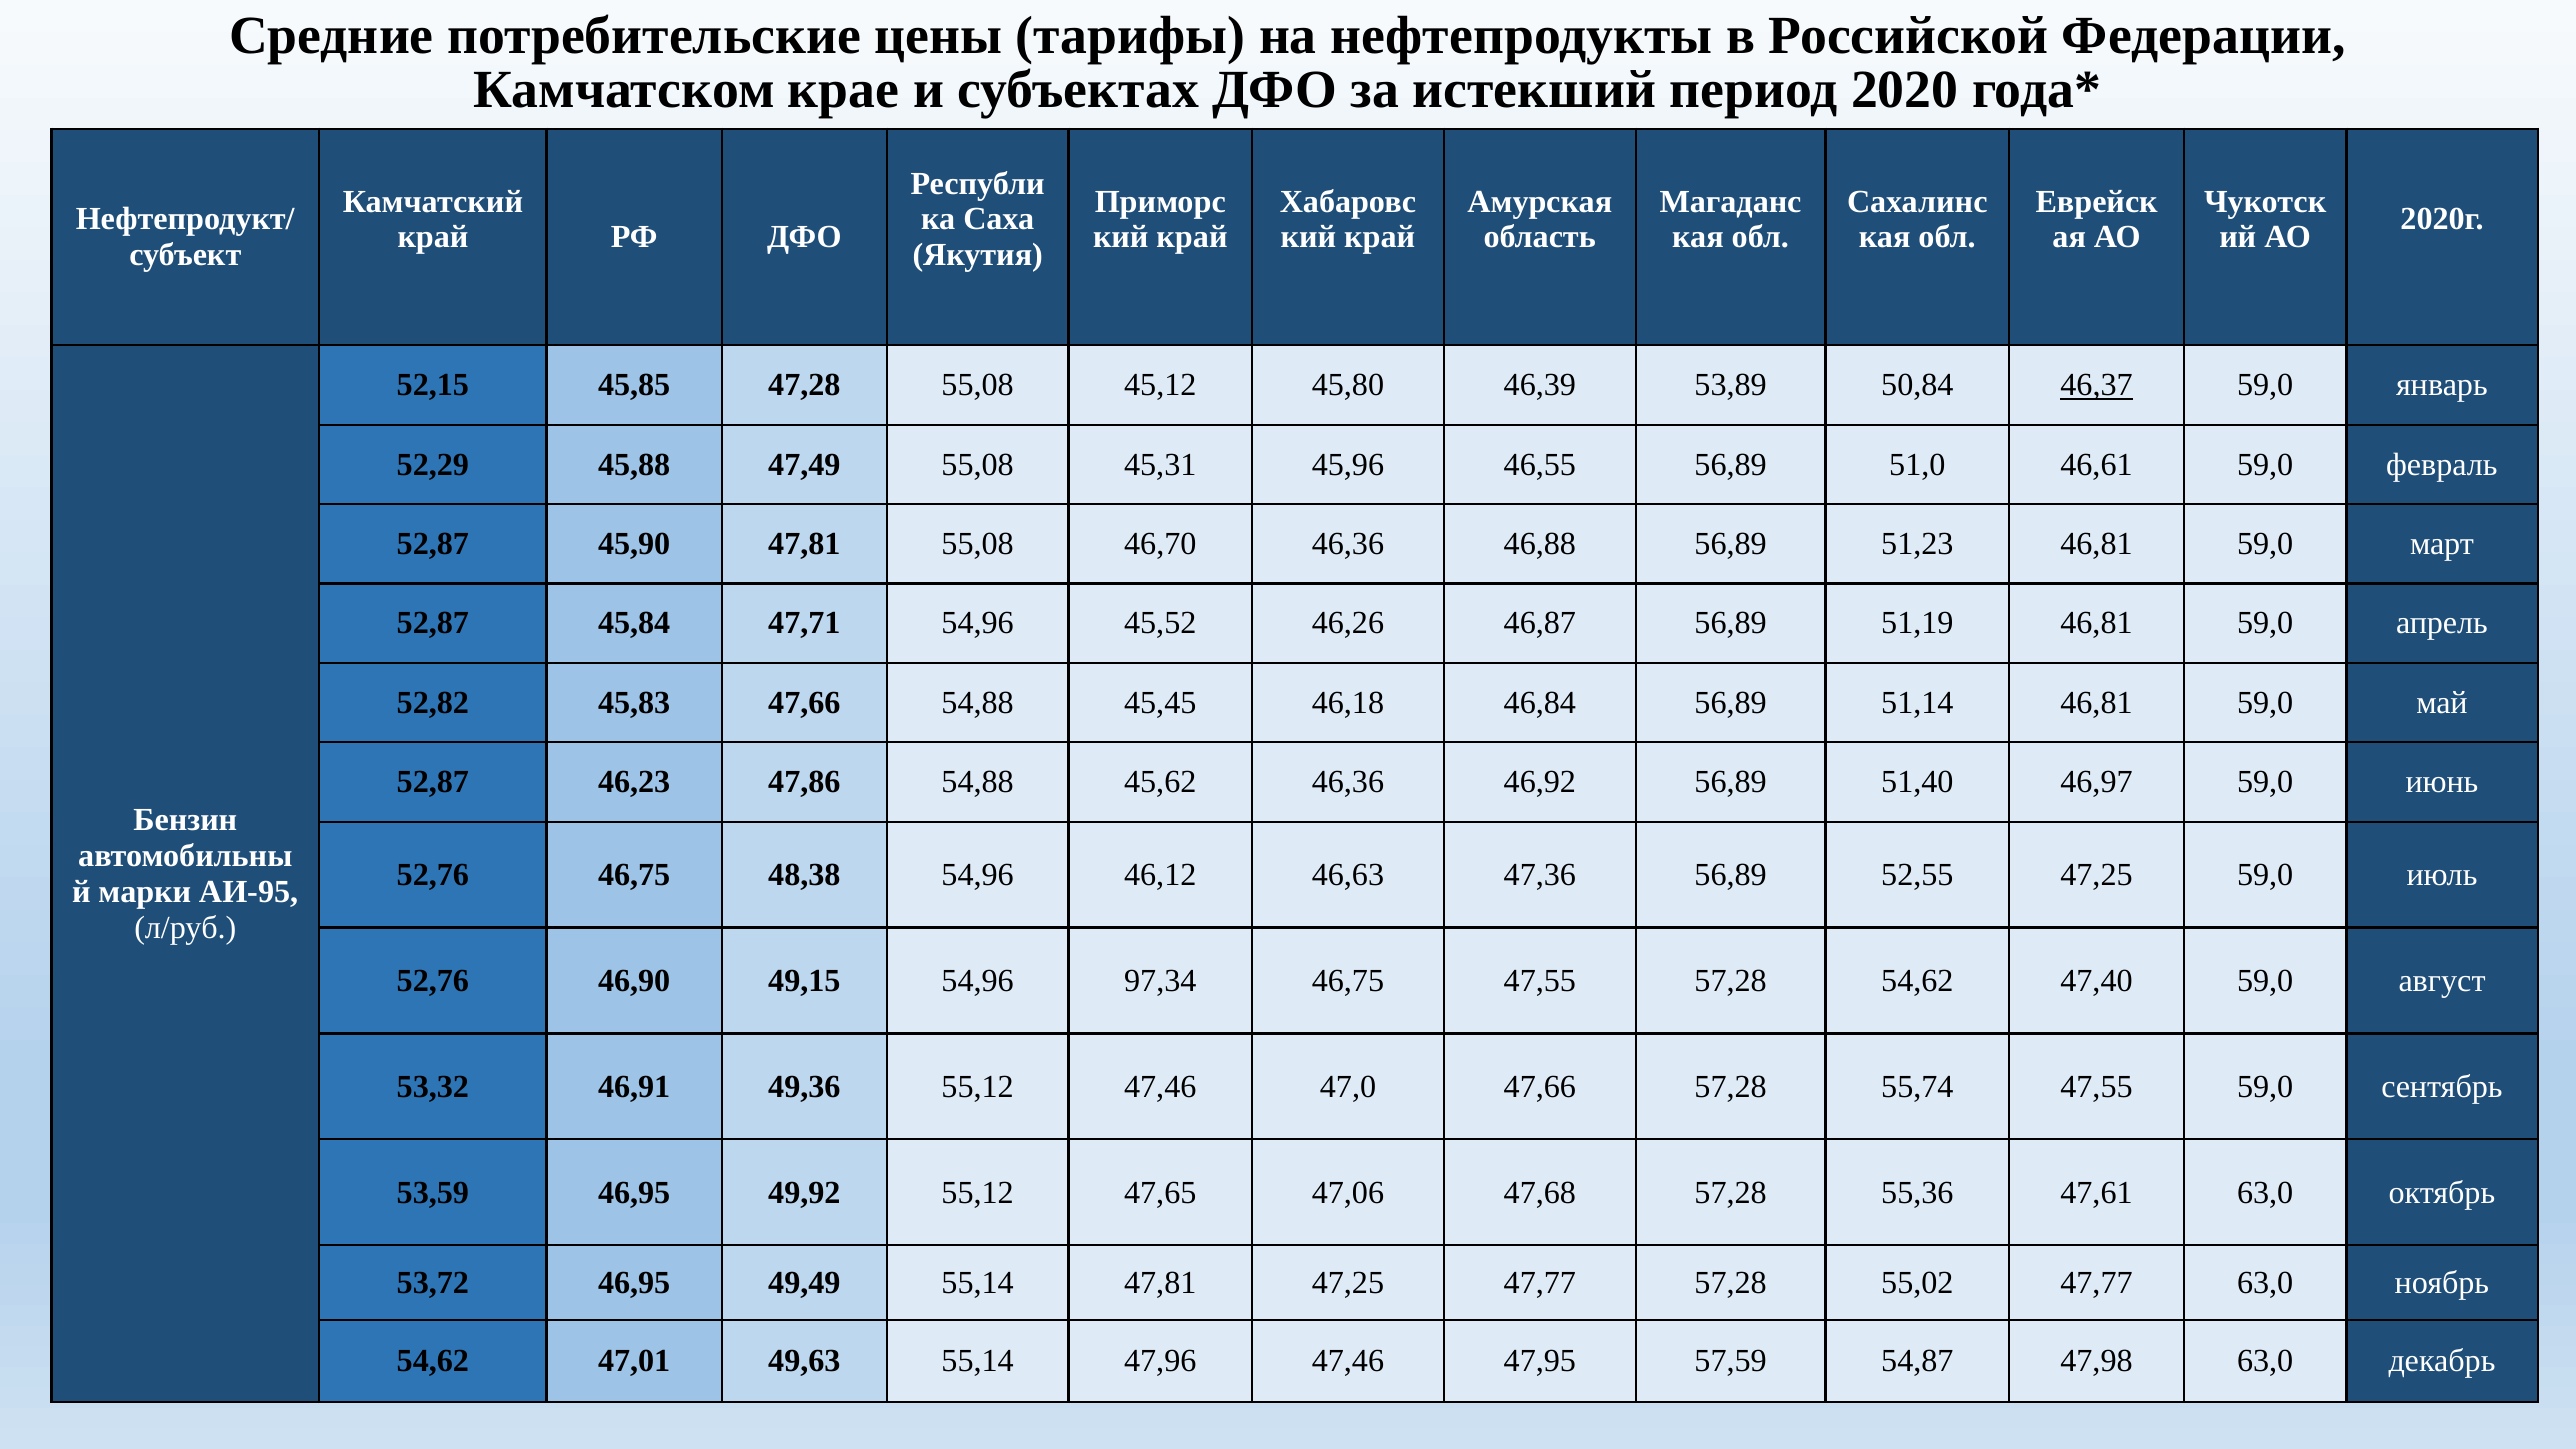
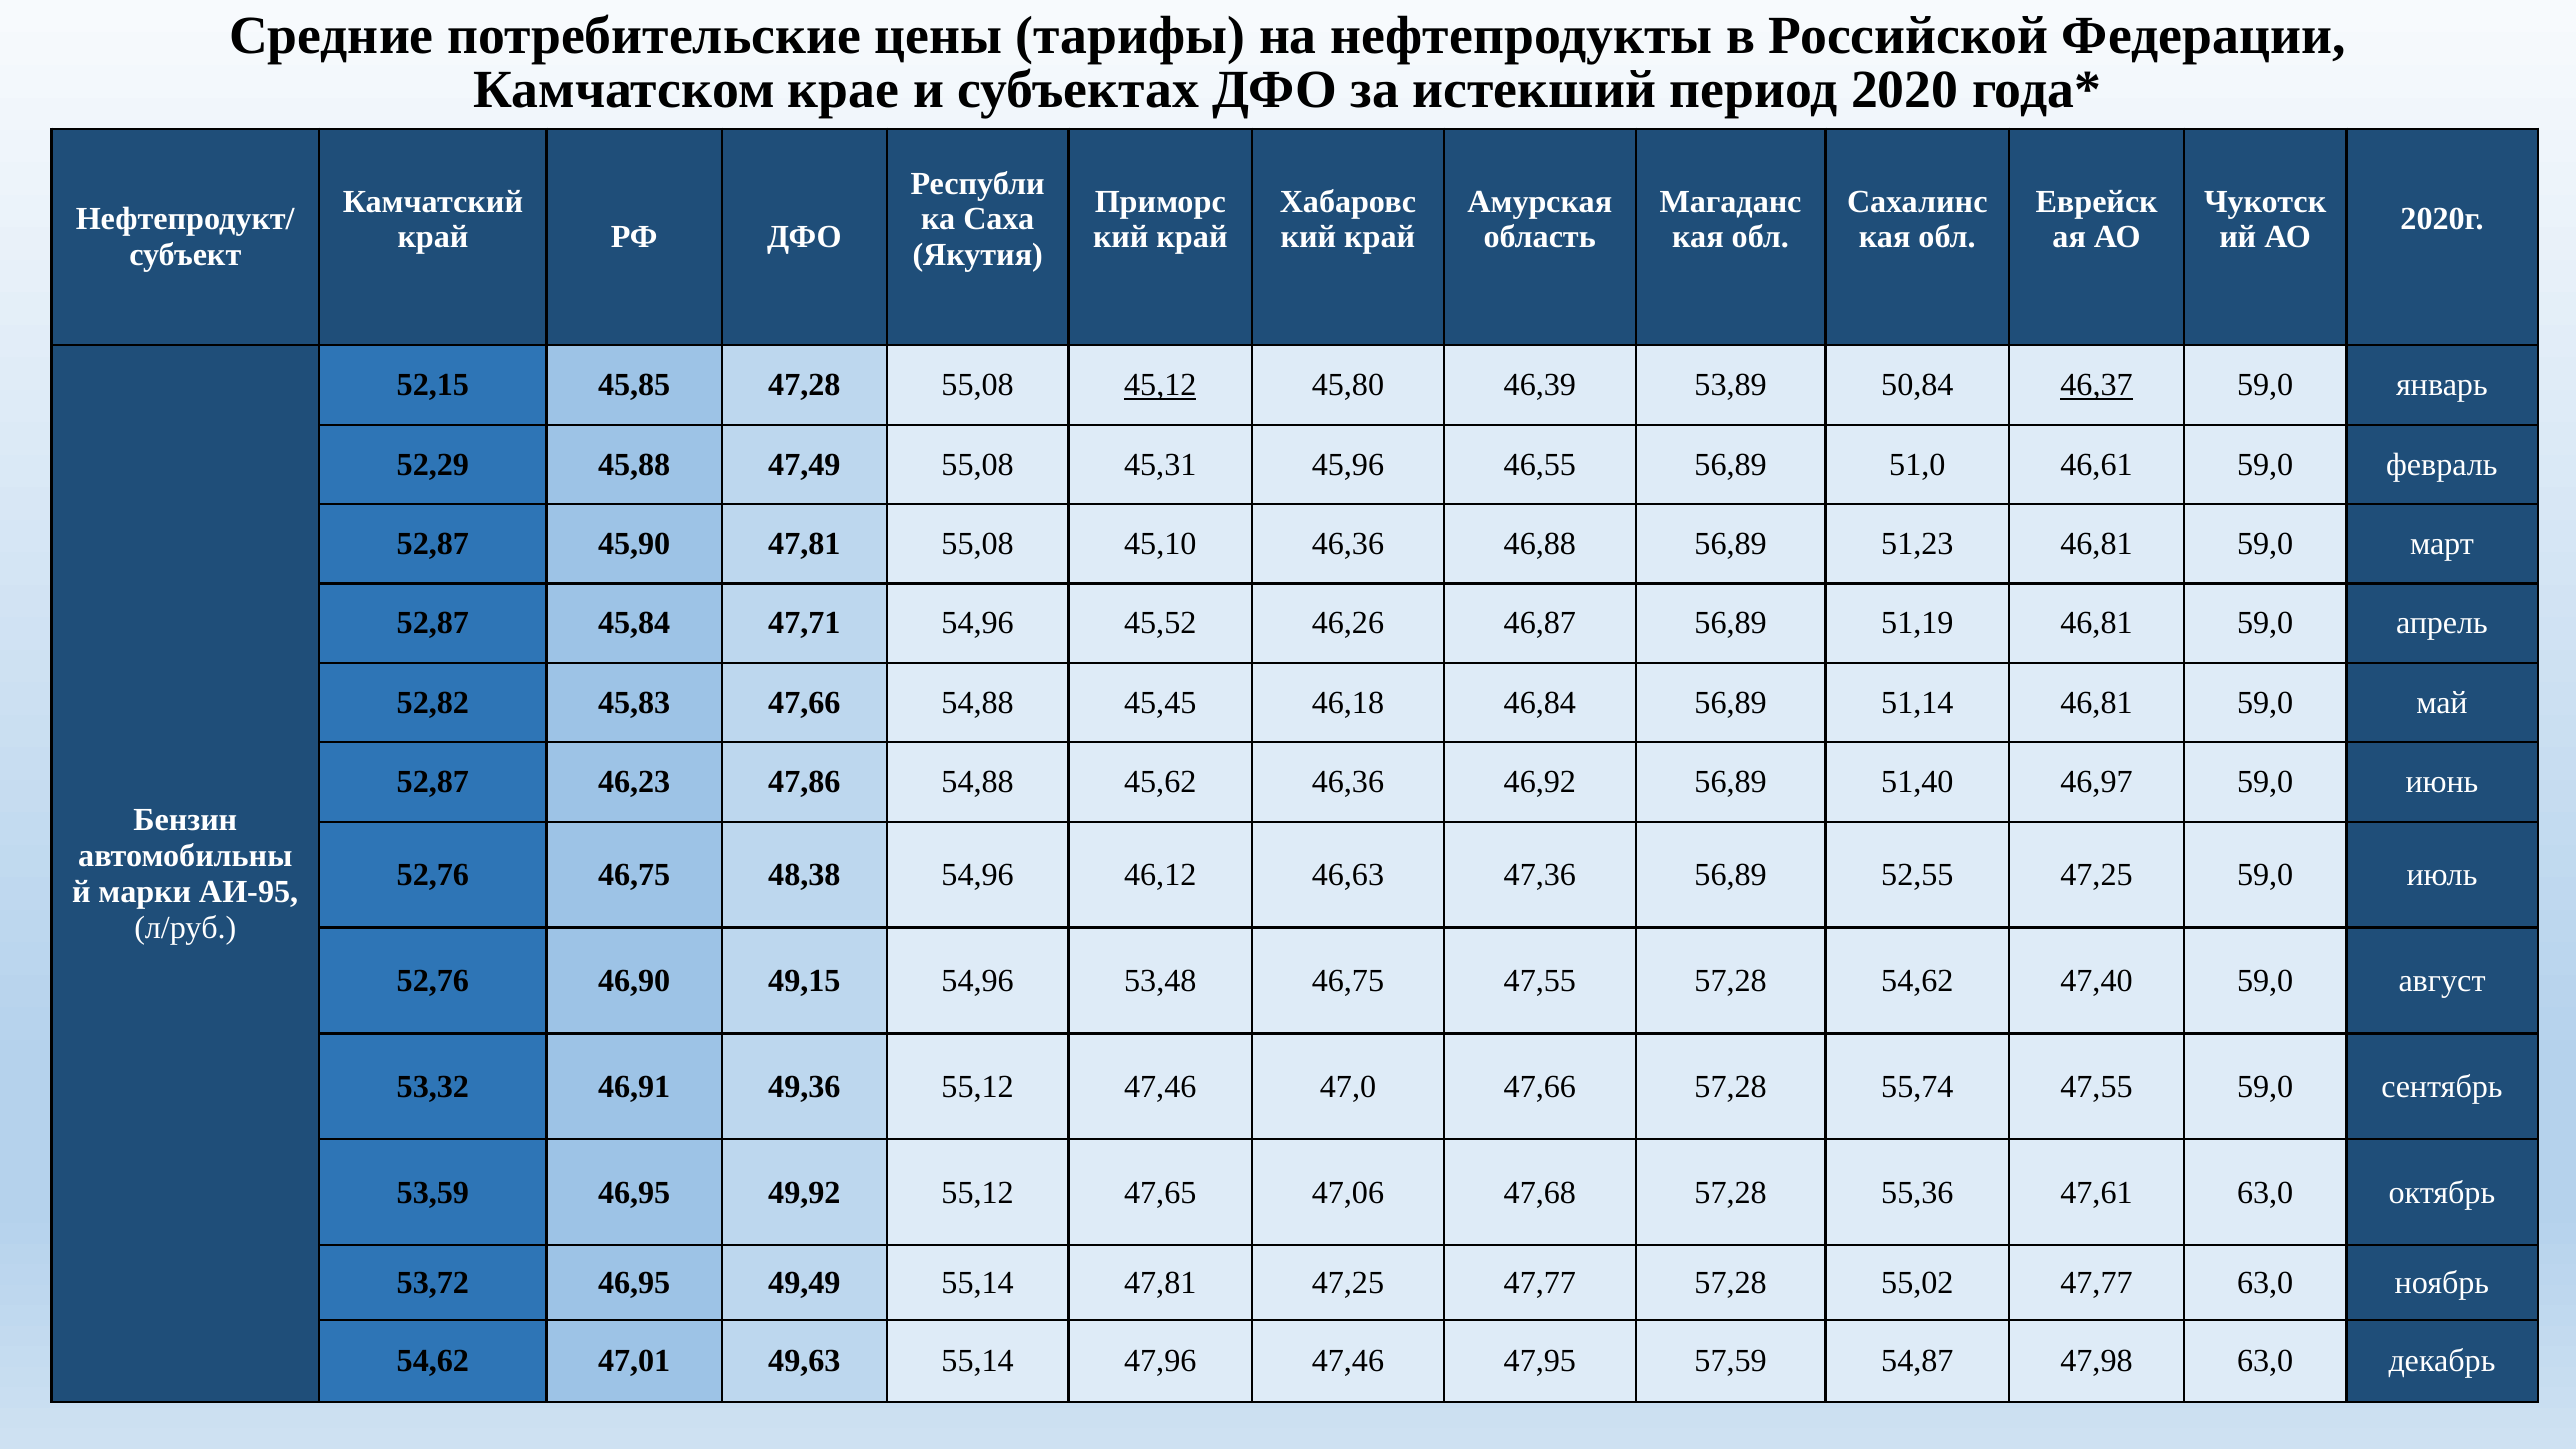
45,12 underline: none -> present (1160, 385)
46,70: 46,70 -> 45,10 (1160, 544)
97,34: 97,34 -> 53,48 (1160, 981)
